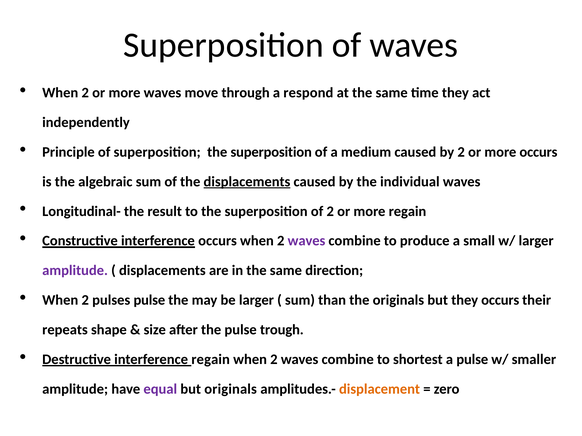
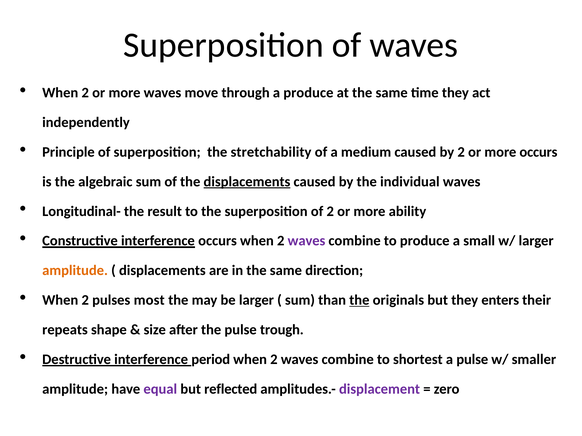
a respond: respond -> produce (308, 93)
superposition the superposition: superposition -> stretchability (271, 152)
more regain: regain -> ability (407, 211)
amplitude colour: purple -> orange (75, 271)
pulses pulse: pulse -> most (149, 300)
the underline: none -> present (359, 300)
they occurs: occurs -> enters (500, 300)
interference regain: regain -> period (211, 360)
but originals: originals -> reflected (231, 389)
displacement colour: orange -> purple (380, 389)
